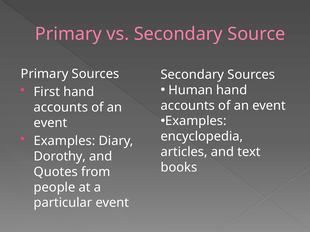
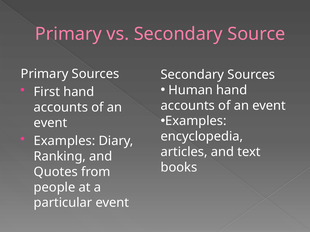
Dorothy: Dorothy -> Ranking (60, 157)
